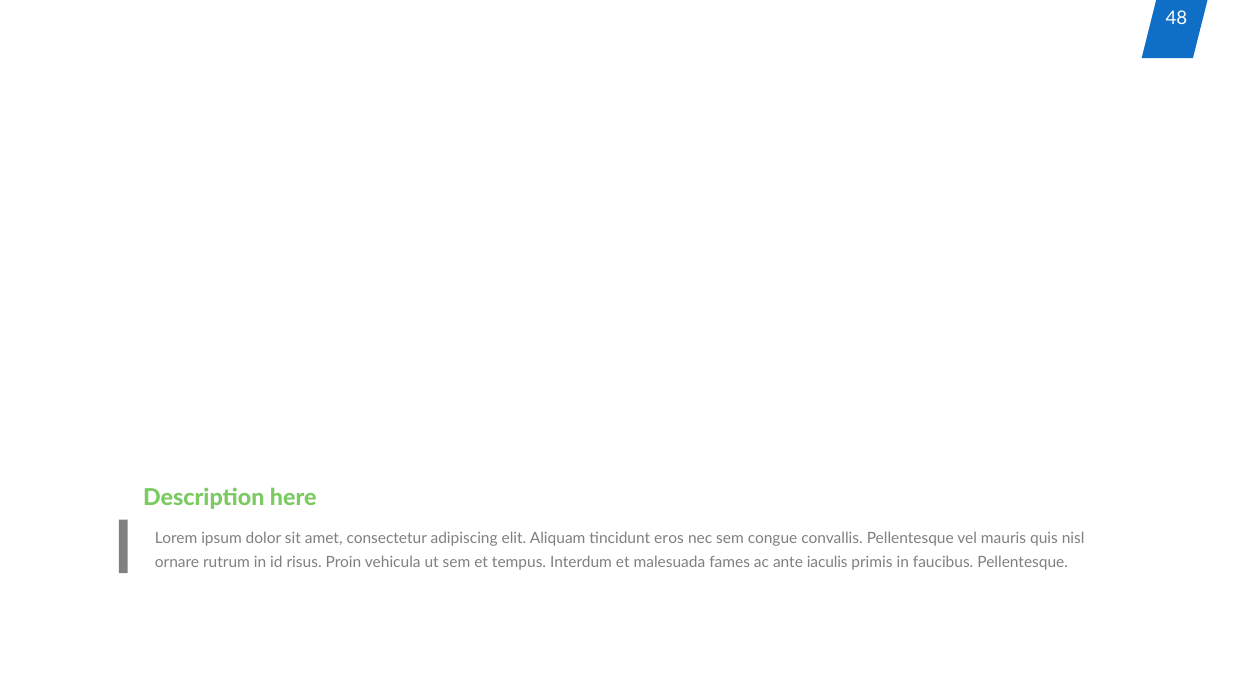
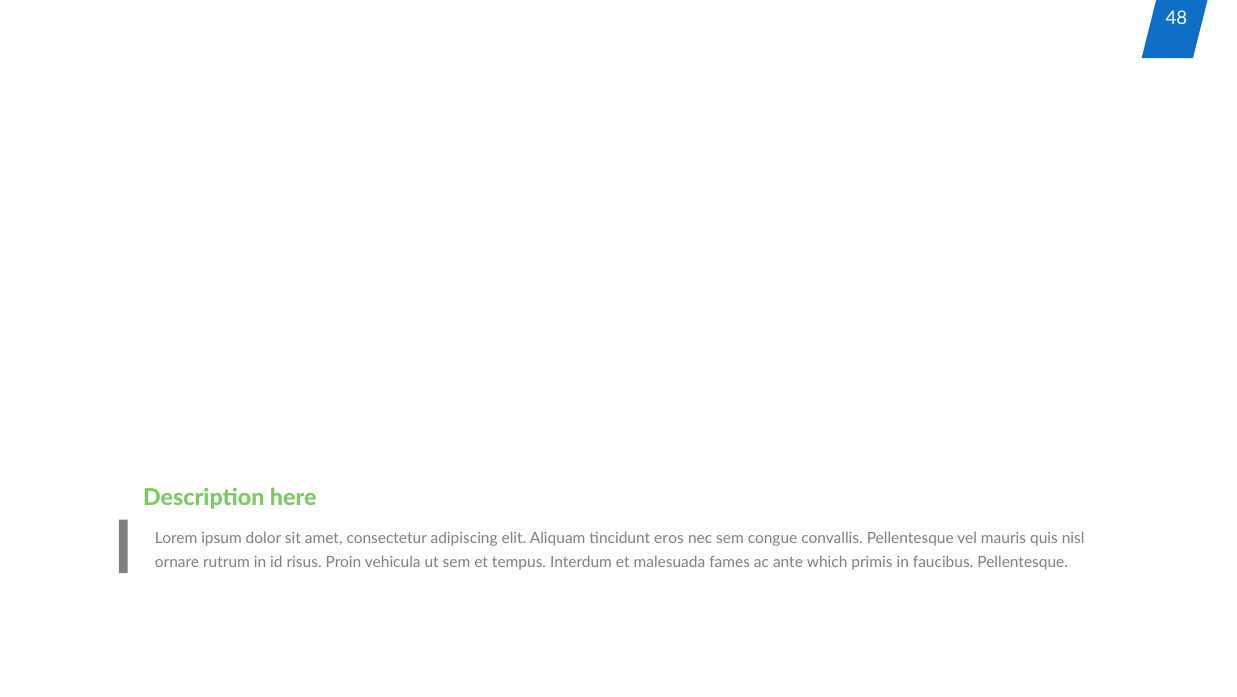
iaculis: iaculis -> which (827, 563)
